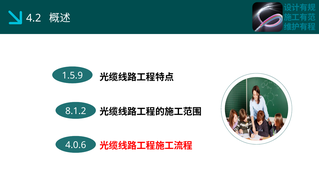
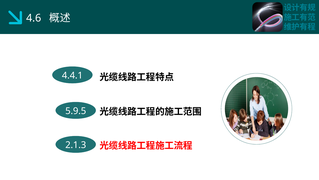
4.2: 4.2 -> 4.6 (34, 18)
1.5.9: 1.5.9 -> 4.4.1 (72, 75)
8.1.2: 8.1.2 -> 5.9.5 (76, 111)
4.0.6: 4.0.6 -> 2.1.3 (76, 145)
